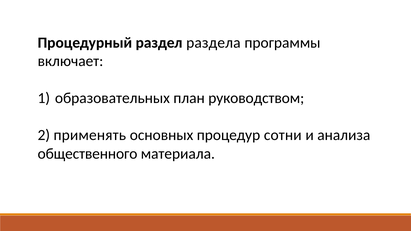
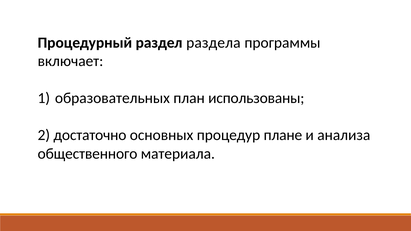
руководством: руководством -> использованы (256, 98)
применять: применять -> достаточно (90, 135)
сотни: сотни -> плане (283, 135)
